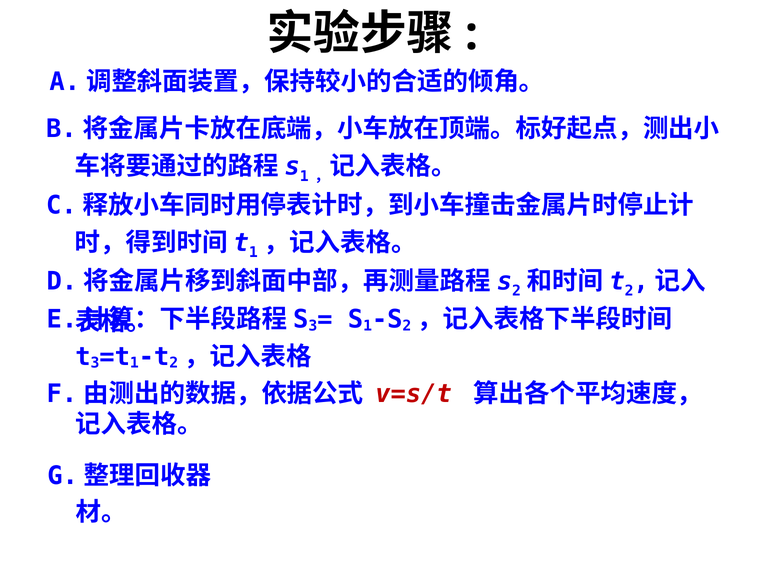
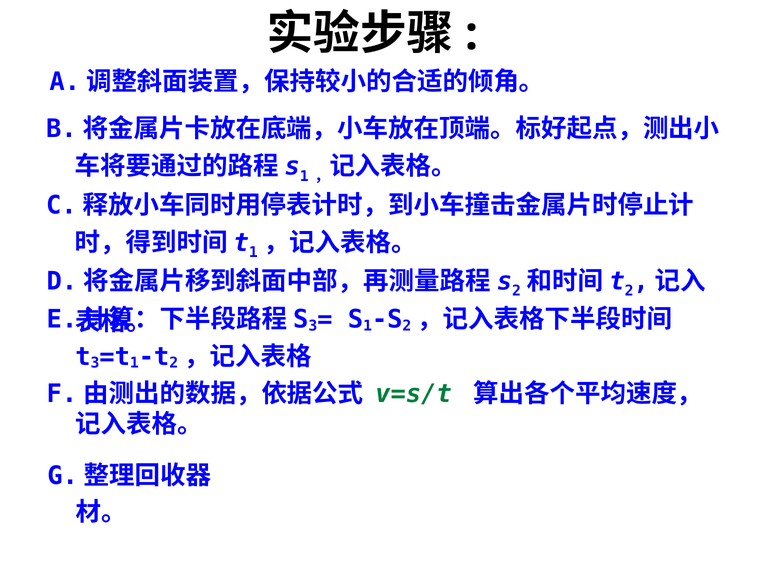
v=s/t colour: red -> green (414, 394)
